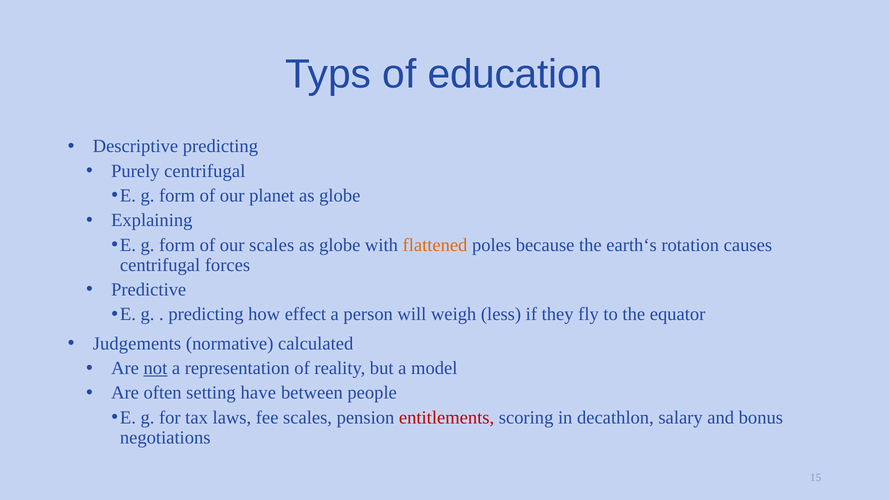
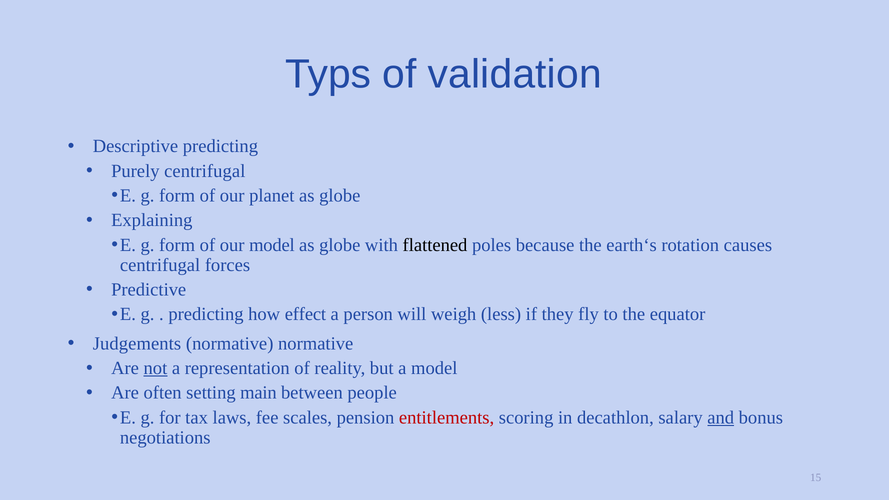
education: education -> validation (515, 74)
our scales: scales -> model (272, 245)
flattened colour: orange -> black (435, 245)
normative calculated: calculated -> normative (316, 344)
have: have -> main (258, 393)
and underline: none -> present (721, 418)
